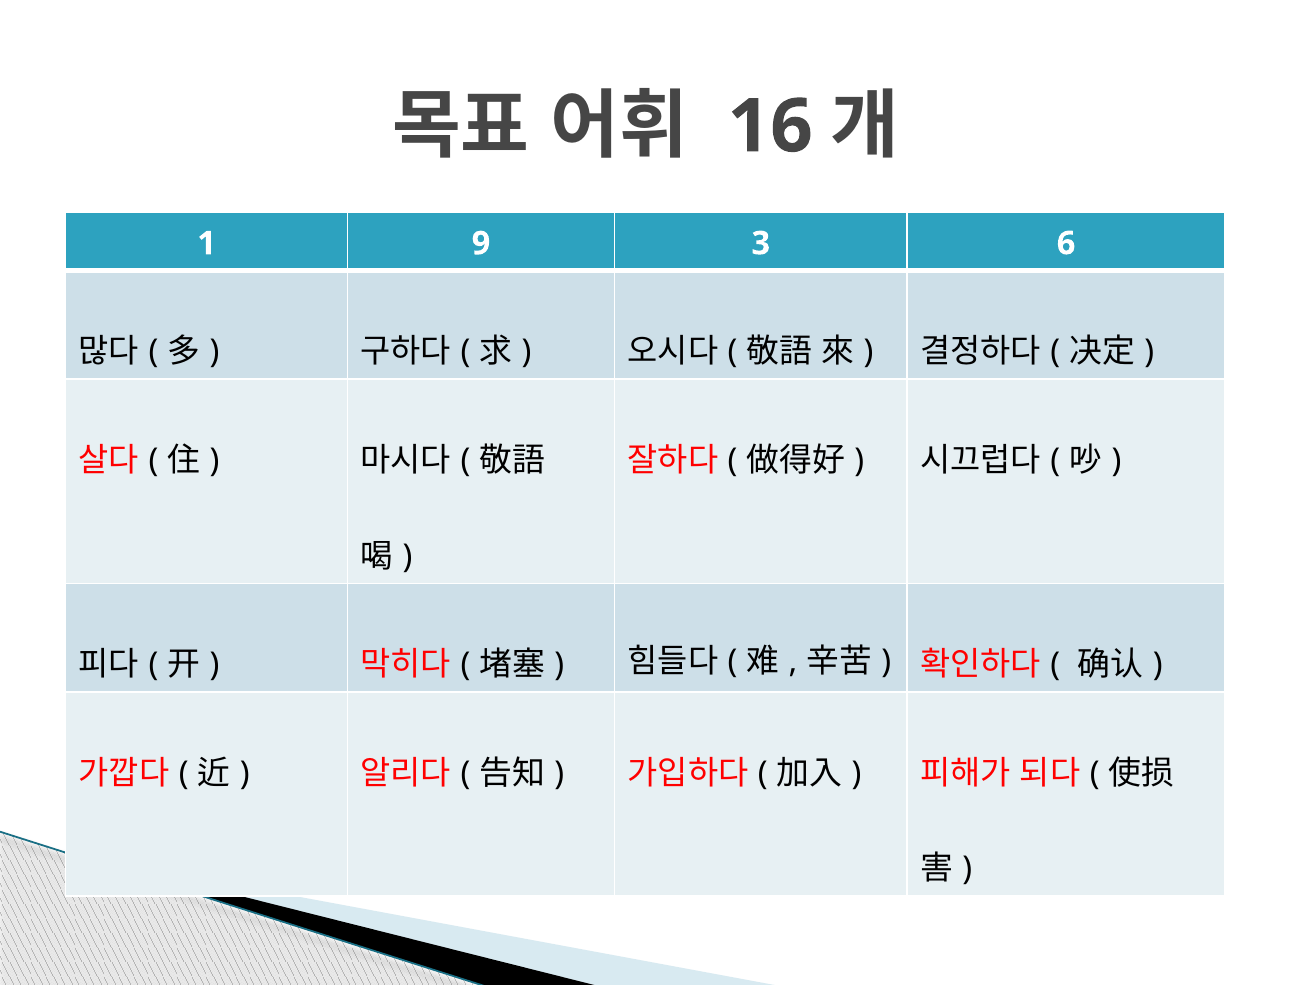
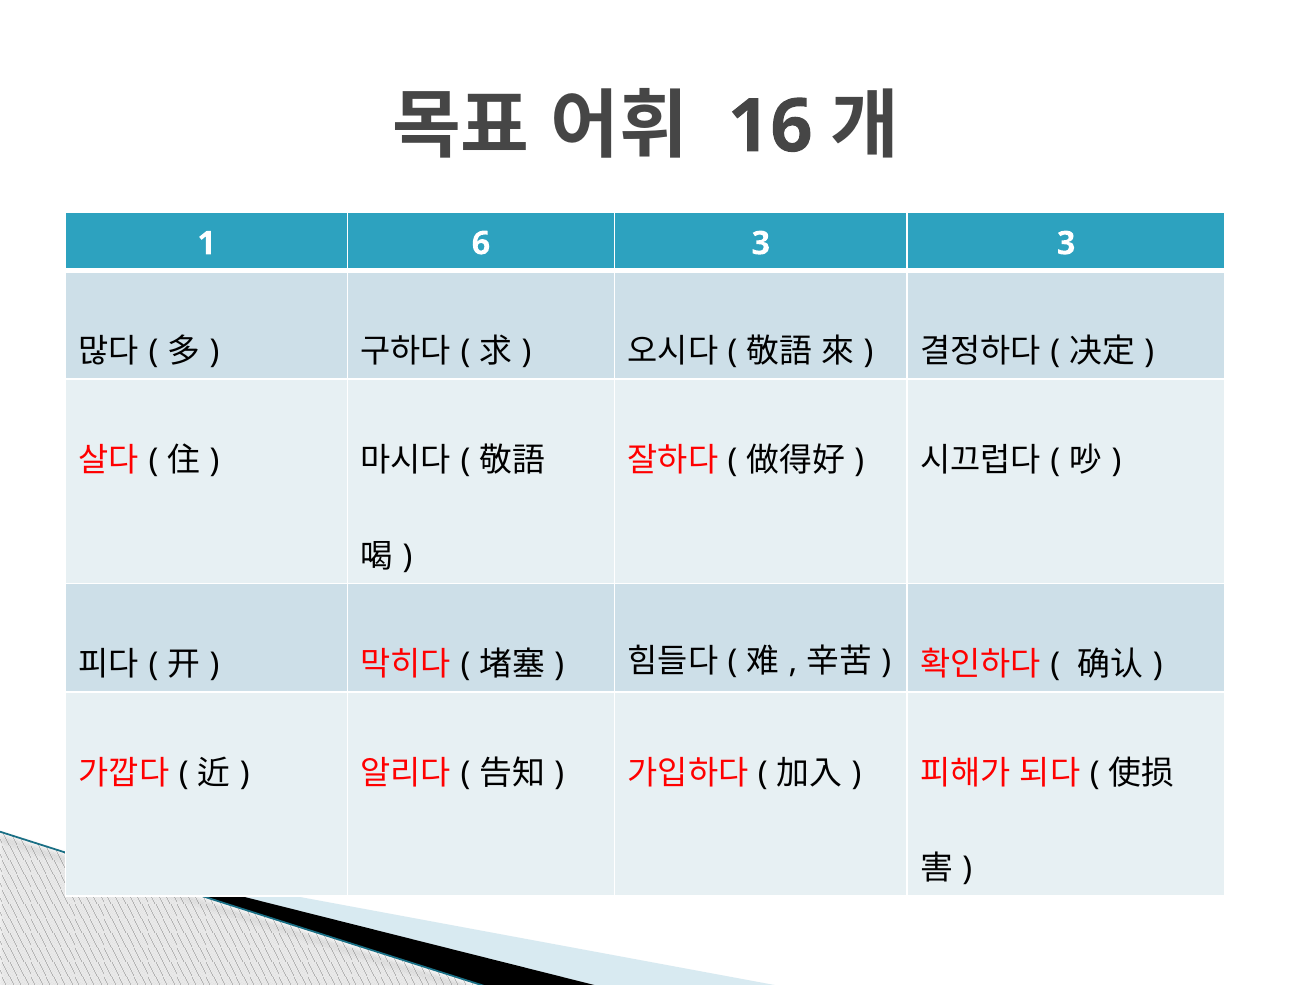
9: 9 -> 6 (481, 243)
3 6: 6 -> 3 (1066, 243)
